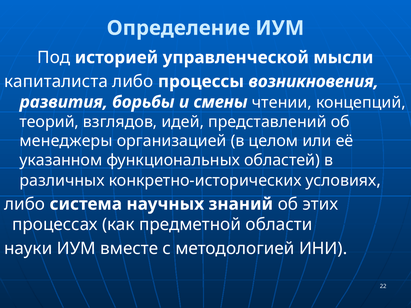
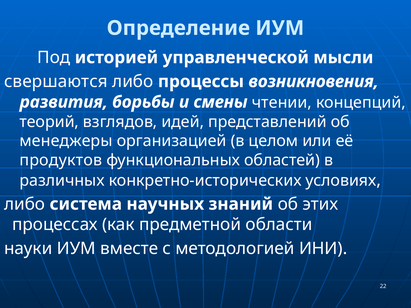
капиталиста: капиталиста -> свершаются (56, 82)
указанном: указанном -> продуктов (61, 160)
